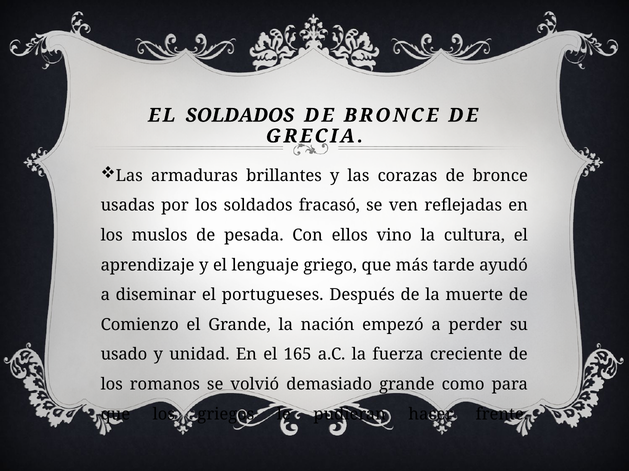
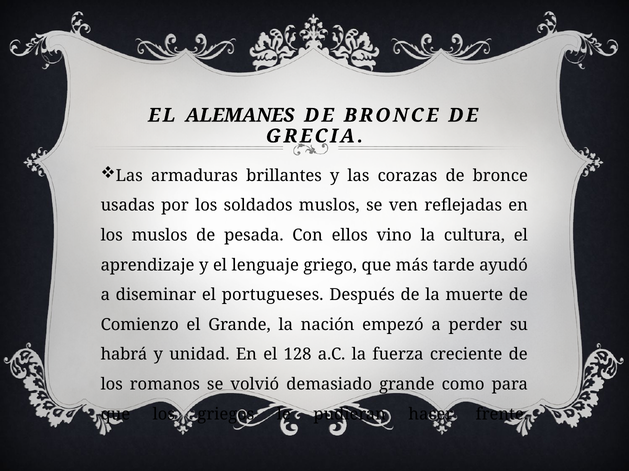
EL SOLDADOS: SOLDADOS -> ALEMANES (240, 116)
soldados fracasó: fracasó -> muslos (329, 206)
usado: usado -> habrá (124, 355)
165: 165 -> 128 (298, 355)
